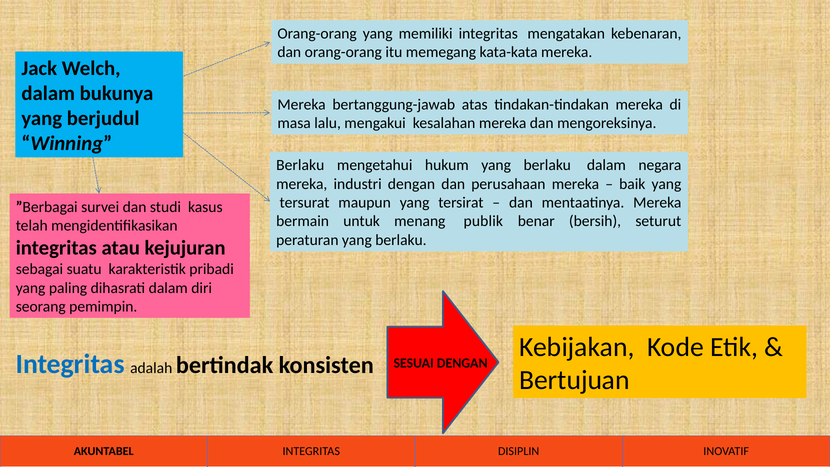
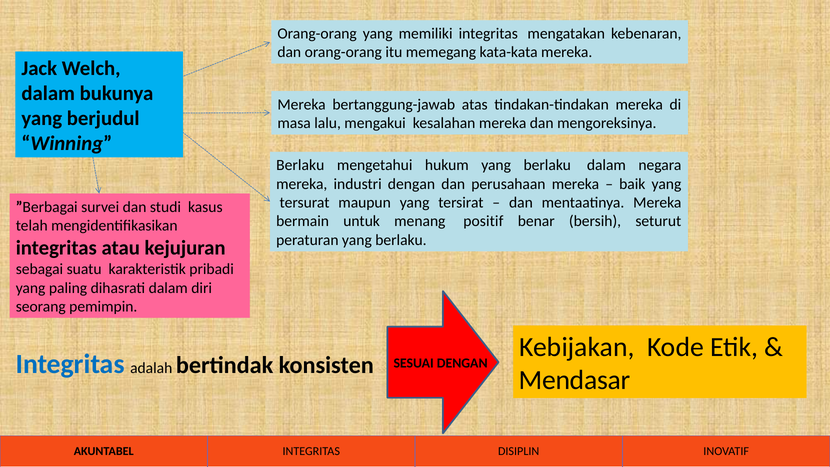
publik: publik -> positif (483, 221)
Bertujuan: Bertujuan -> Mendasar (575, 380)
